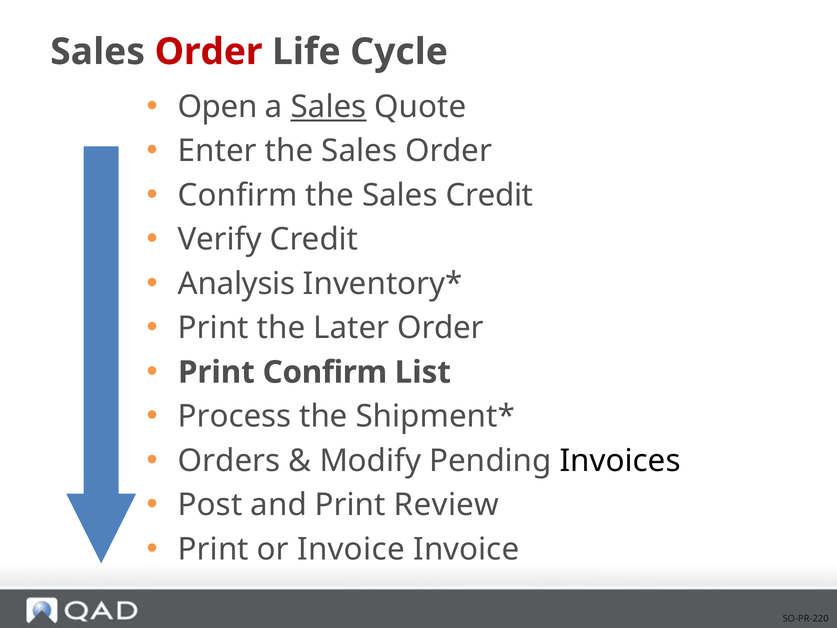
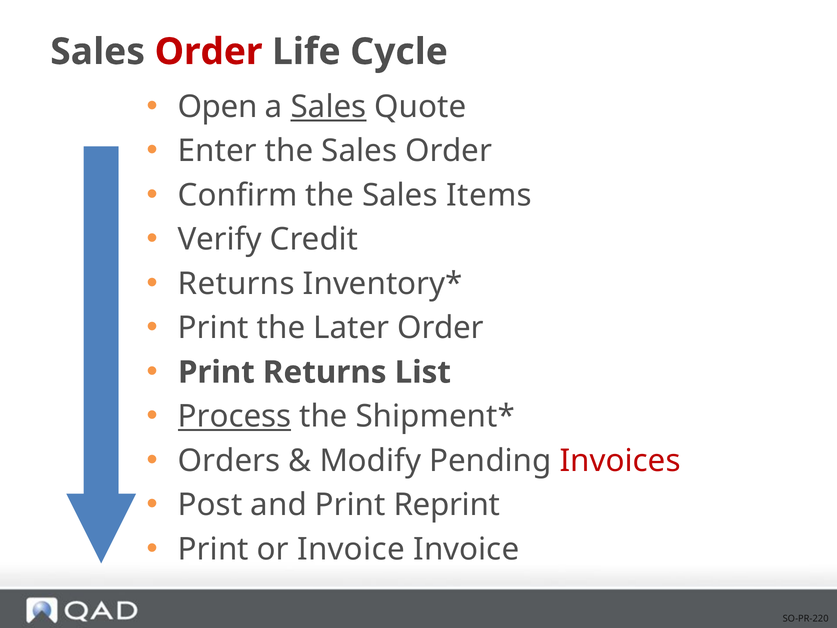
Sales Credit: Credit -> Items (489, 195)
Analysis: Analysis -> Returns (236, 284)
Print Confirm: Confirm -> Returns (325, 372)
Process underline: none -> present (235, 416)
Invoices colour: black -> red (620, 461)
Review: Review -> Reprint (447, 505)
